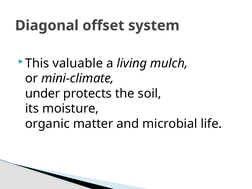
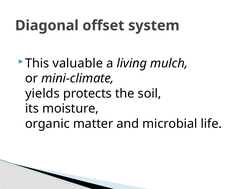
under: under -> yields (42, 93)
